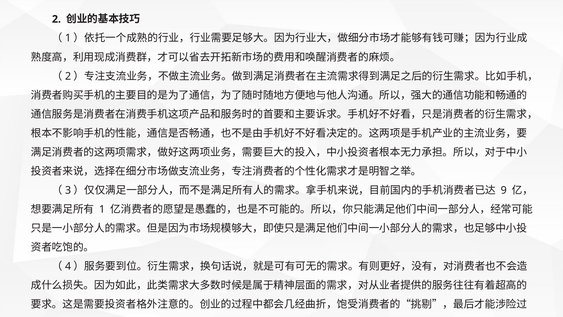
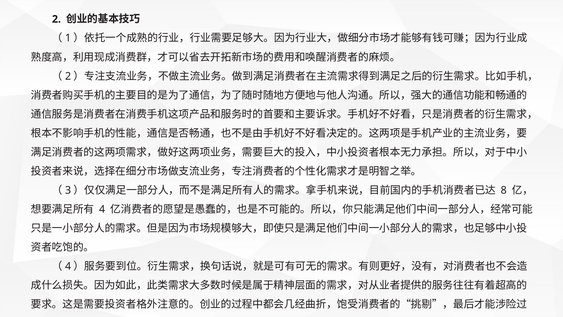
9: 9 -> 8 (504, 190)
1: 1 -> 4 (102, 209)
